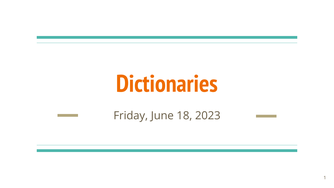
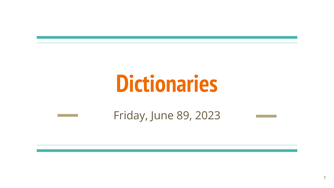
18: 18 -> 89 (184, 116)
